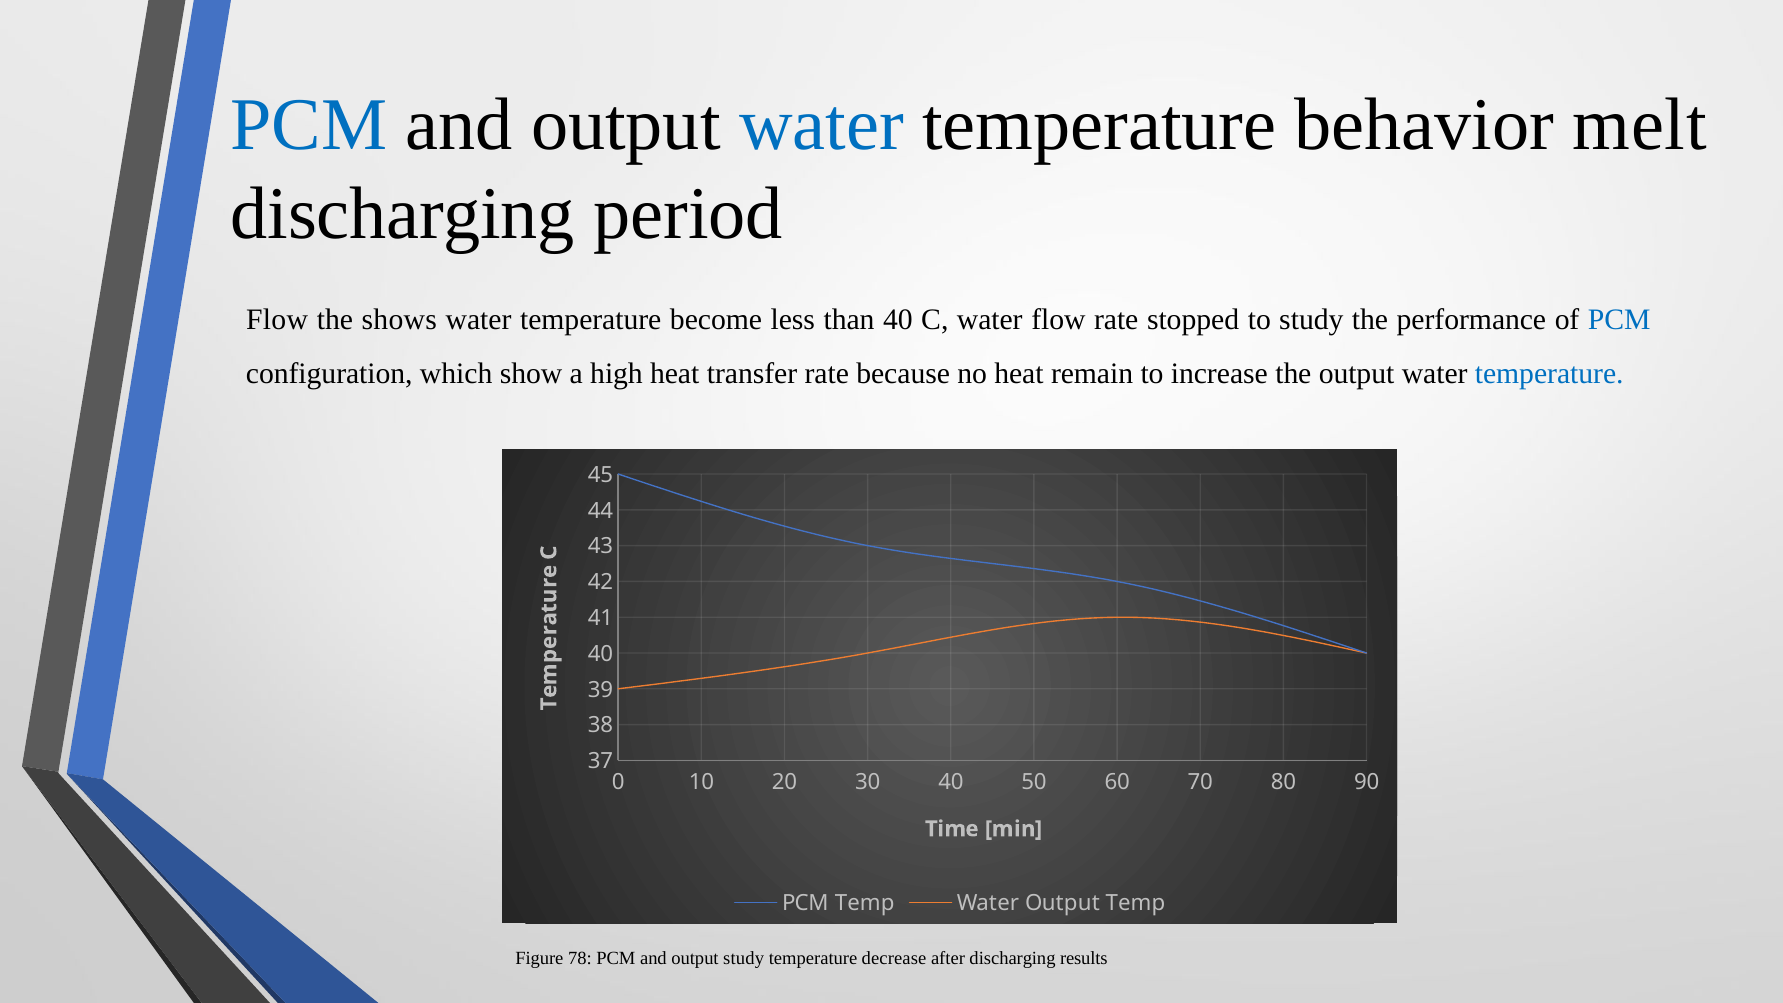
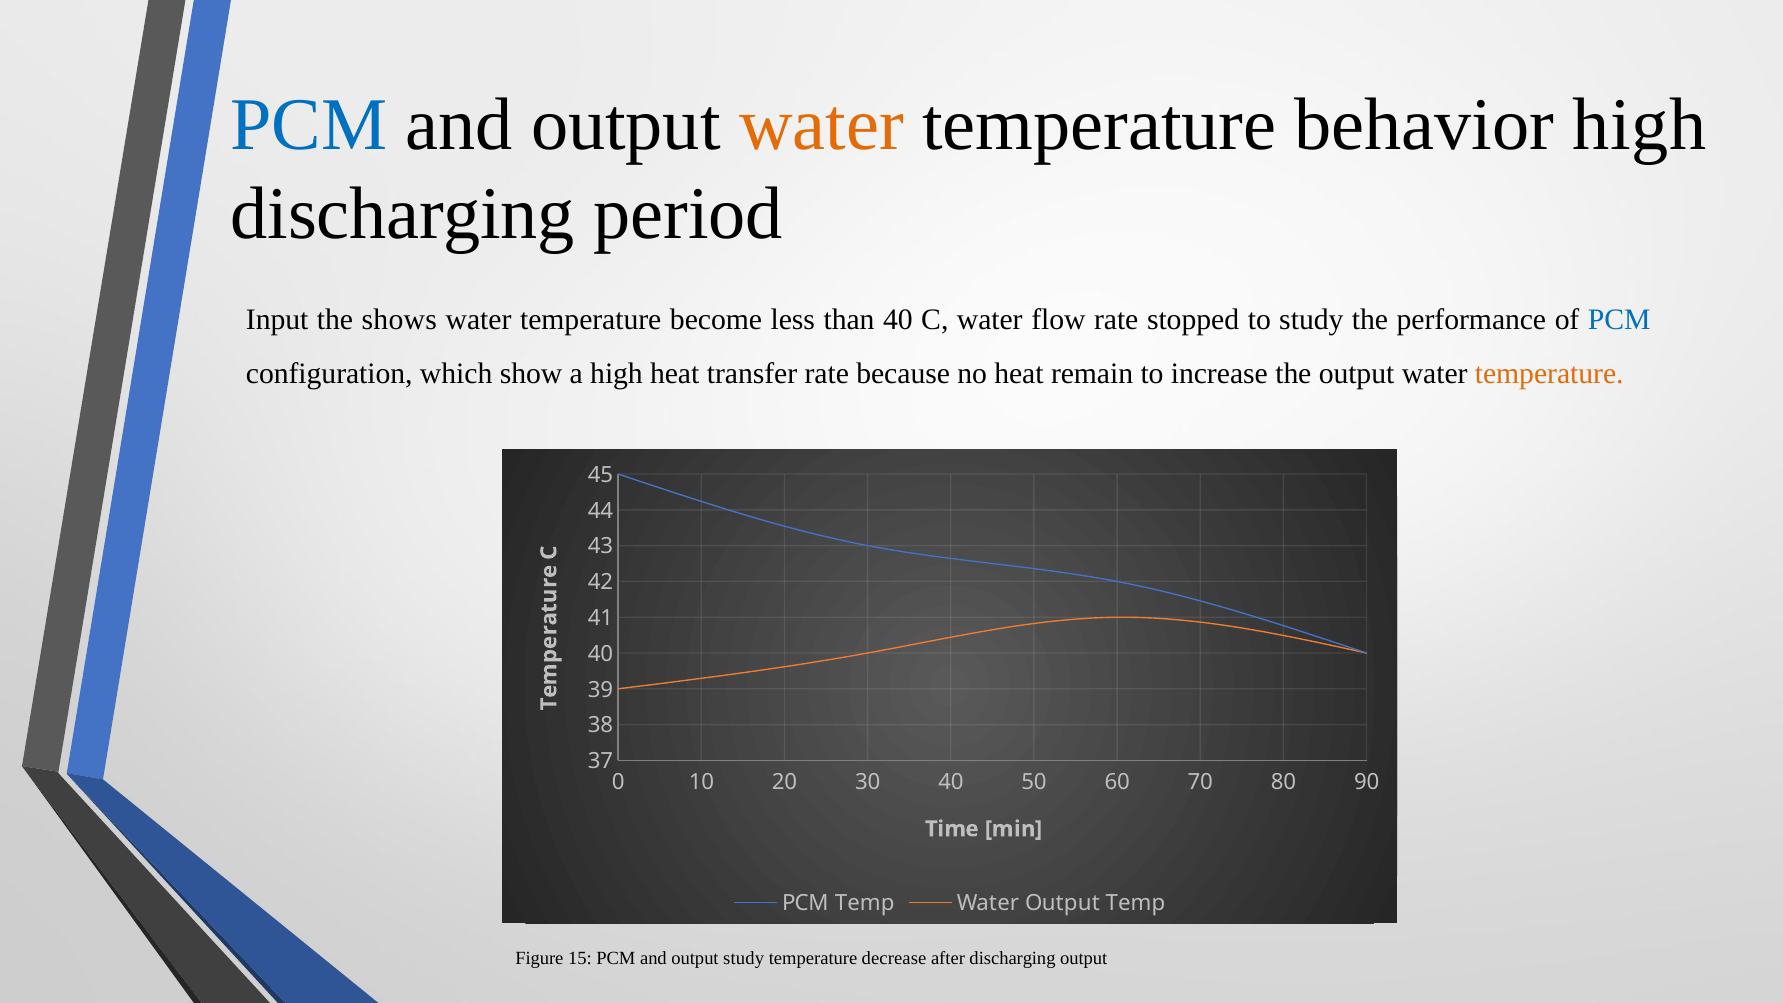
water colour: blue -> orange (821, 125)
behavior melt: melt -> high (1640, 125)
Flow: Flow -> Input (277, 320)
temperature colour: blue -> orange (1549, 373)
78: 78 -> 15 (580, 958)
discharging results: results -> output (1084, 958)
